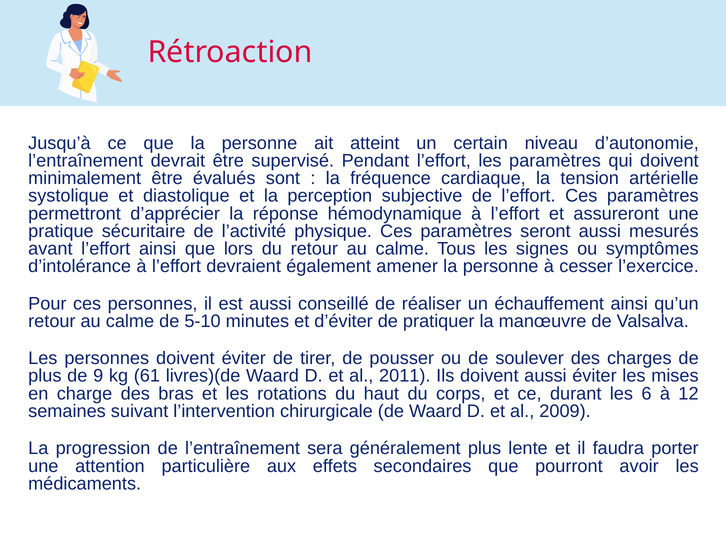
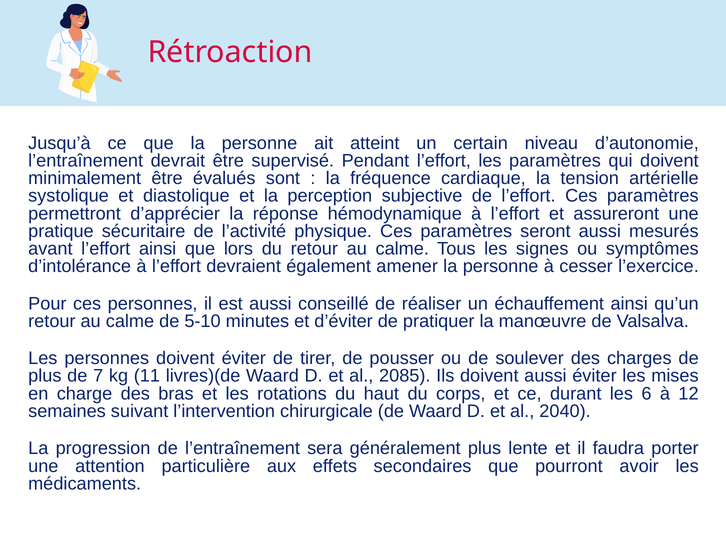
9: 9 -> 7 (98, 376)
61: 61 -> 11 (147, 376)
2011: 2011 -> 2085 (405, 376)
2009: 2009 -> 2040 (565, 412)
